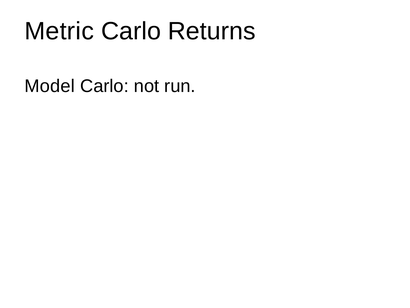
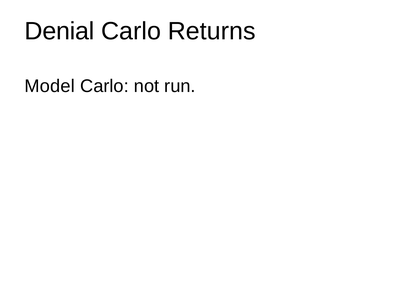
Metric: Metric -> Denial (59, 31)
